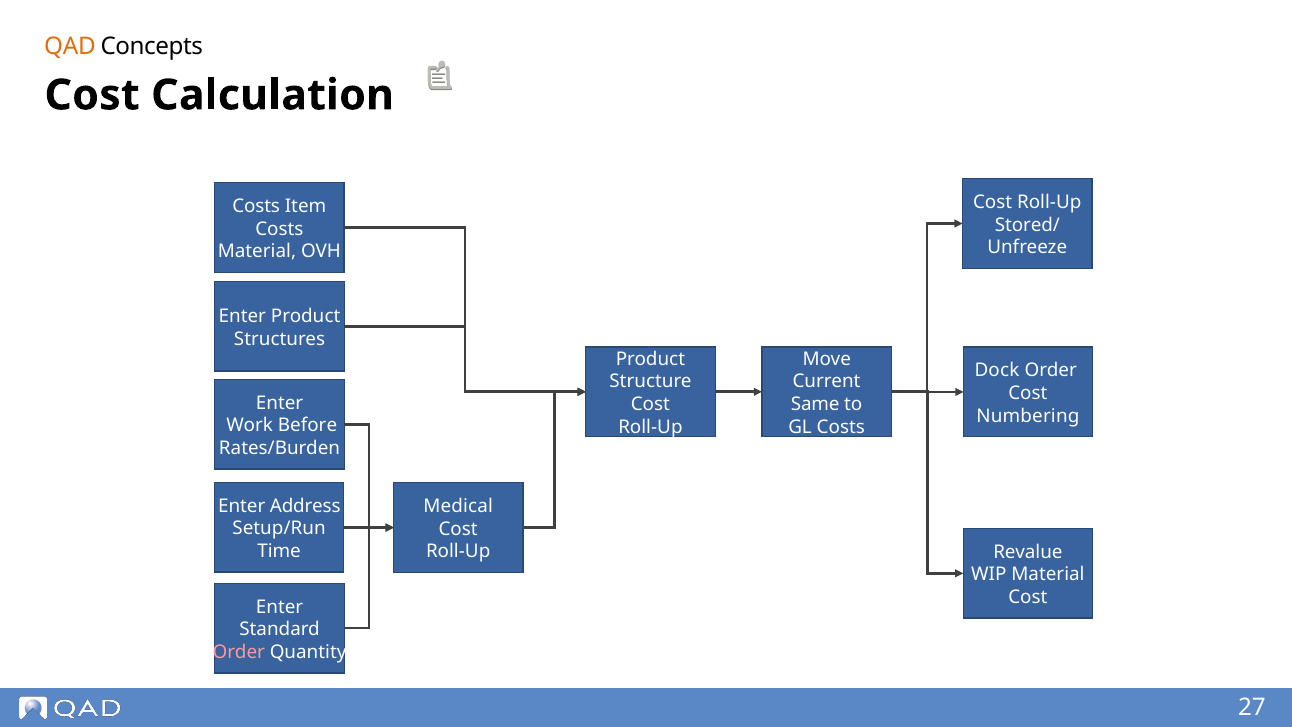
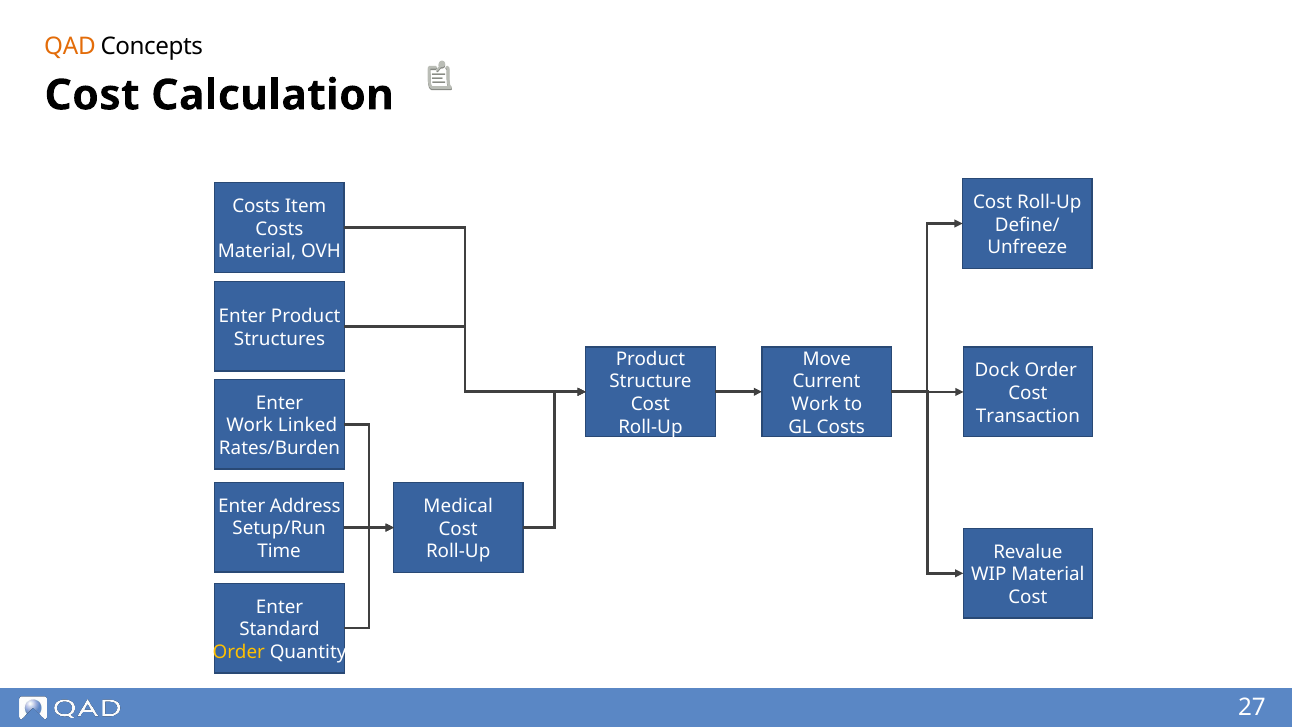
Stored/: Stored/ -> Define/ (1027, 225)
Same: Same -> Work (815, 404)
Numbering: Numbering -> Transaction (1028, 416)
Before: Before -> Linked (307, 426)
Order colour: pink -> yellow (239, 652)
